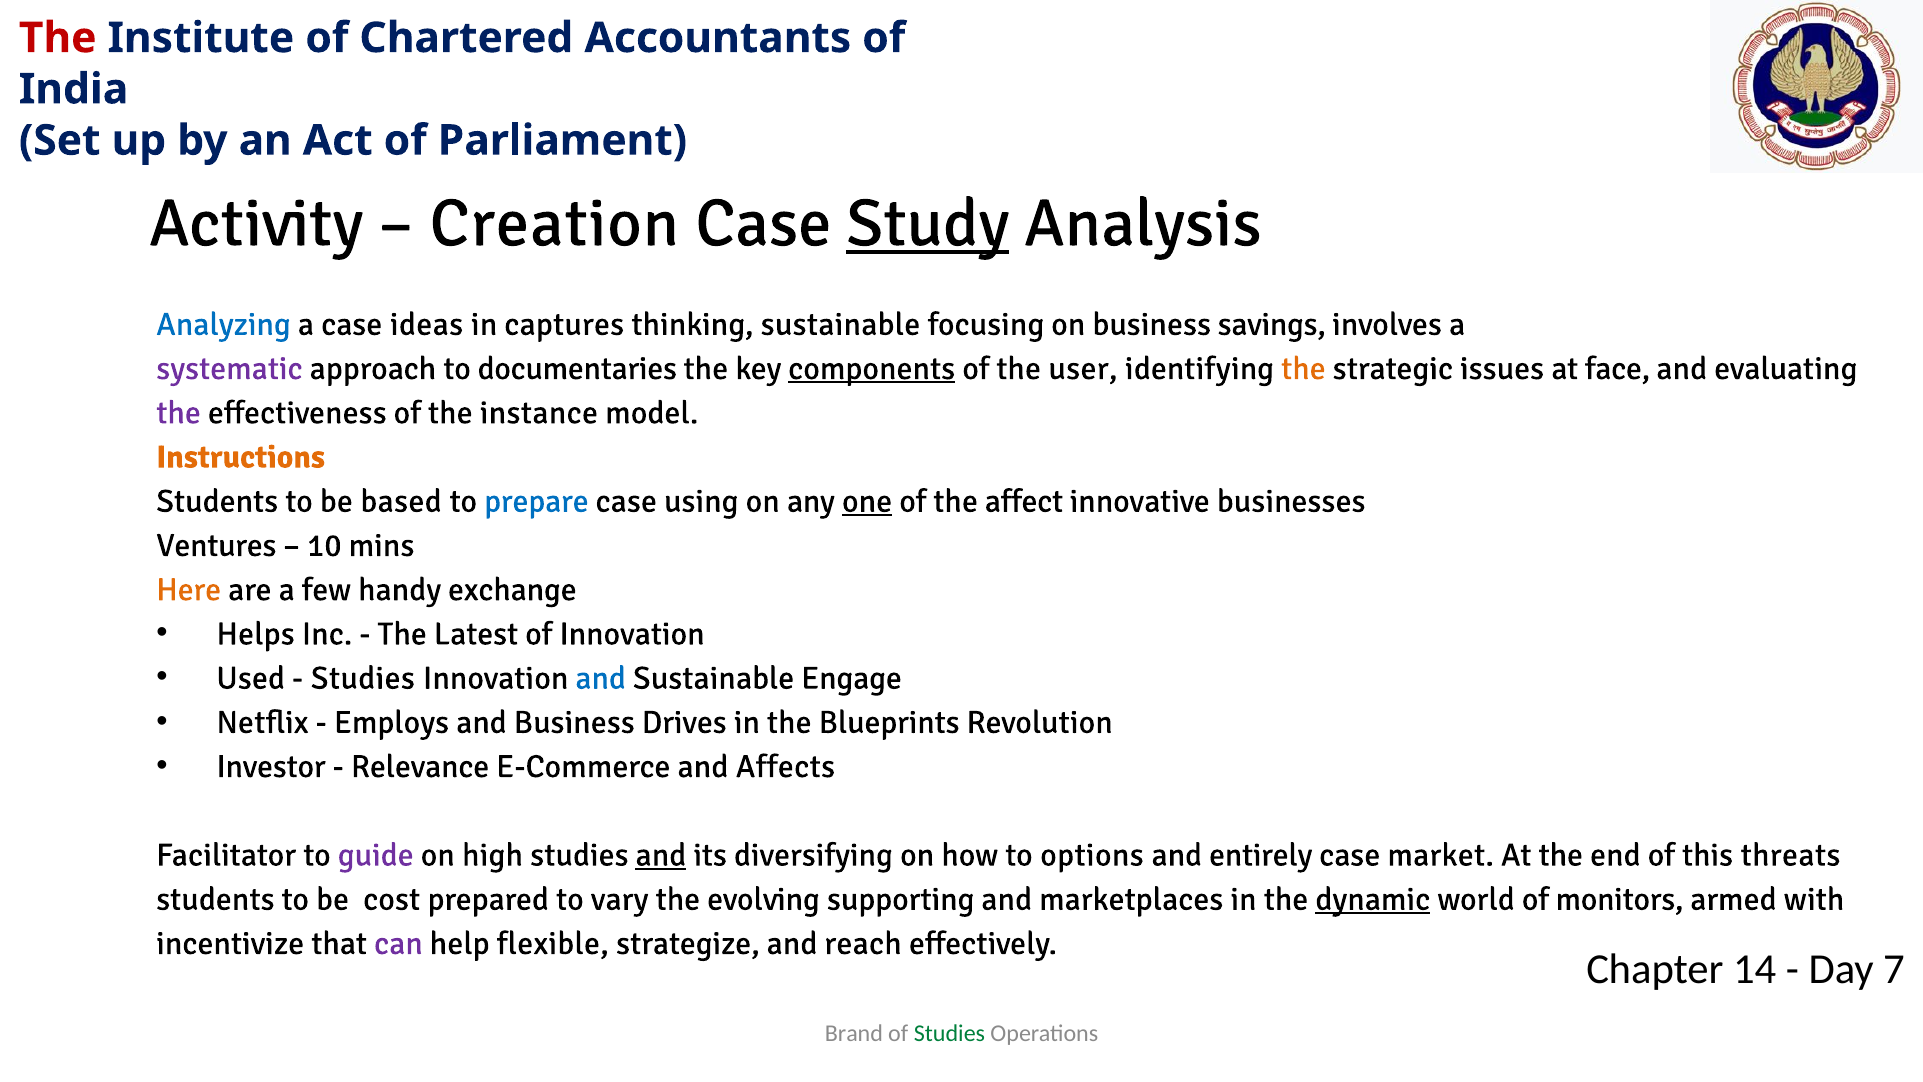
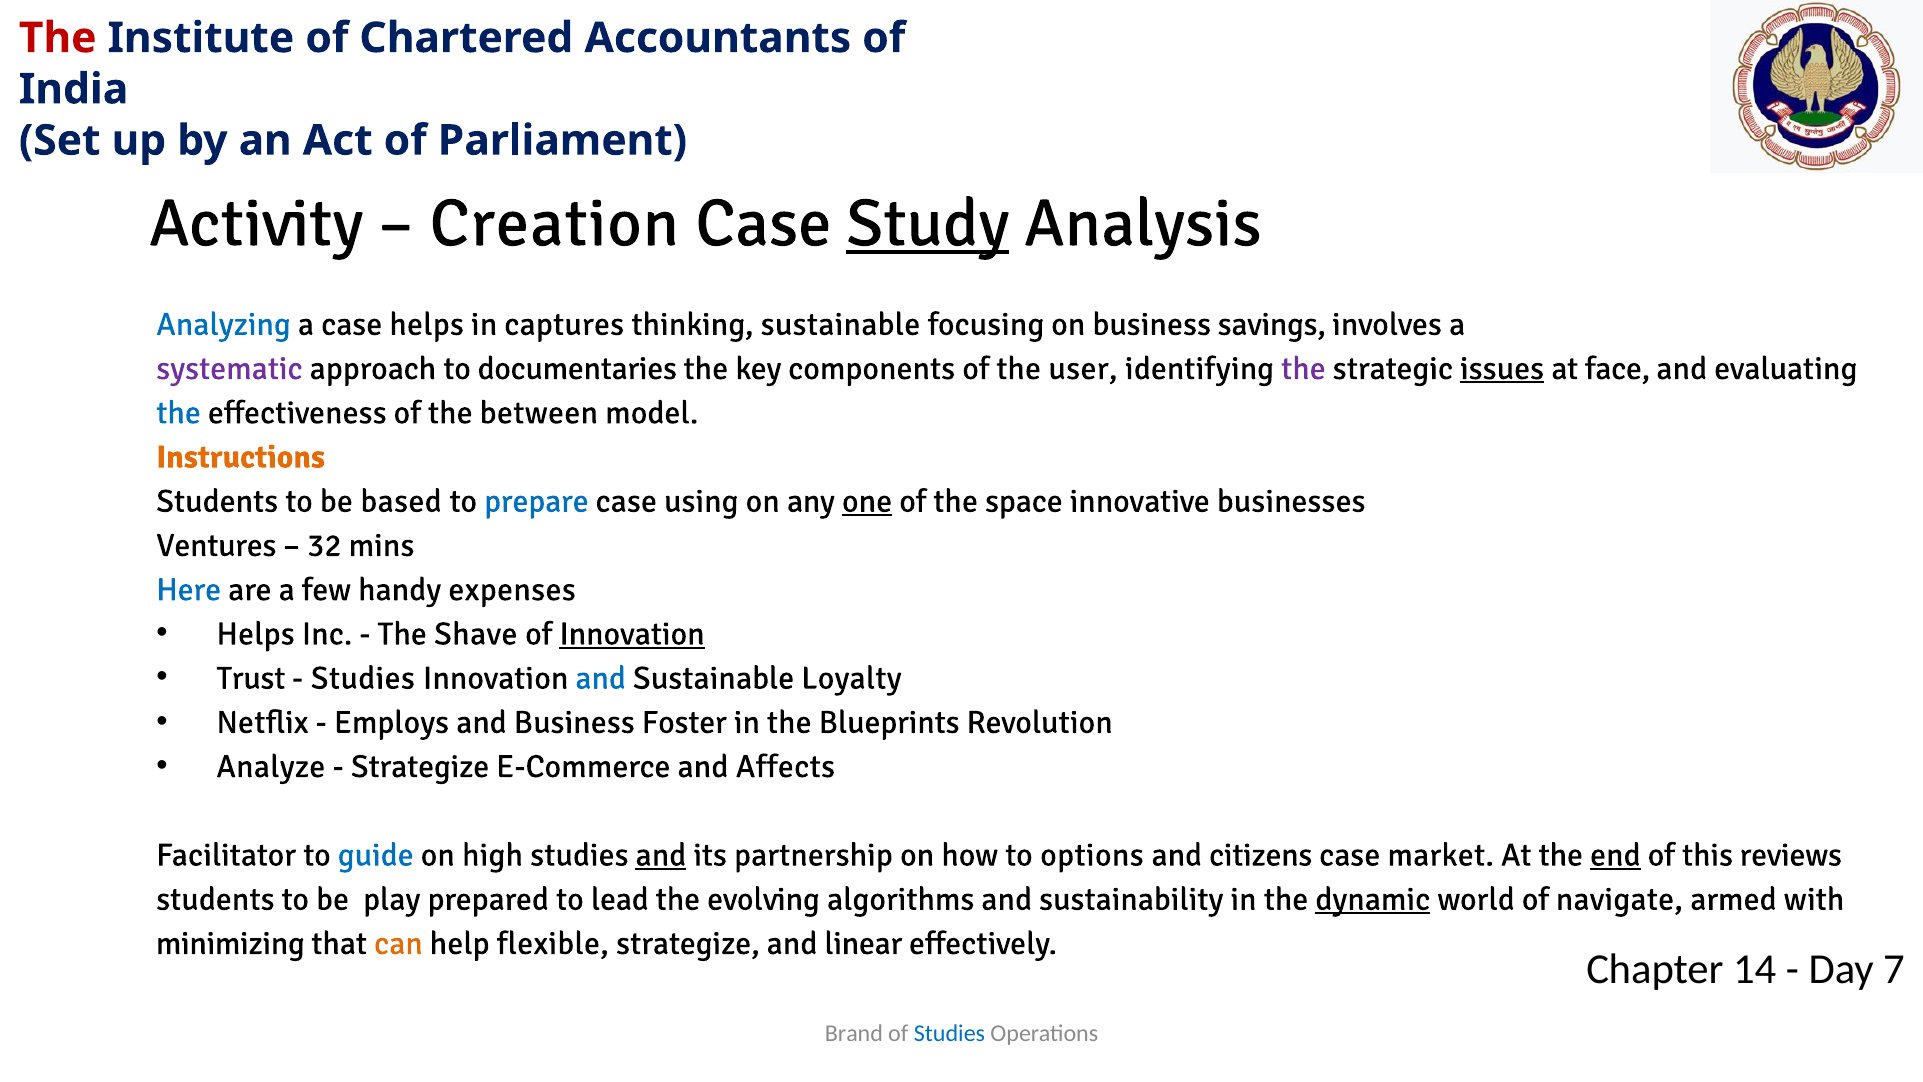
case ideas: ideas -> helps (427, 324)
components underline: present -> none (872, 368)
the colour: orange -> purple (1303, 368)
issues underline: none -> present (1502, 368)
the colour: purple -> blue (179, 413)
instance: instance -> between (539, 413)
affect: affect -> space (1024, 501)
10: 10 -> 32 (324, 545)
Here colour: orange -> blue (189, 589)
exchange: exchange -> expenses (512, 589)
Latest: Latest -> Shave (476, 634)
Innovation underline: none -> present (632, 634)
Used: Used -> Trust (251, 678)
Engage: Engage -> Loyalty (851, 678)
Drives: Drives -> Foster (684, 722)
Investor: Investor -> Analyze (271, 766)
Relevance: Relevance -> Strategize (420, 766)
guide colour: purple -> blue (376, 855)
diversifying: diversifying -> partnership (813, 855)
entirely: entirely -> citizens (1261, 855)
end underline: none -> present (1615, 855)
threats: threats -> reviews (1791, 855)
cost: cost -> play (392, 899)
vary: vary -> lead (620, 899)
supporting: supporting -> algorithms (901, 899)
marketplaces: marketplaces -> sustainability (1131, 899)
monitors: monitors -> navigate (1619, 899)
incentivize: incentivize -> minimizing (230, 943)
can colour: purple -> orange (398, 943)
reach: reach -> linear (863, 943)
Studies colour: green -> blue (949, 1033)
